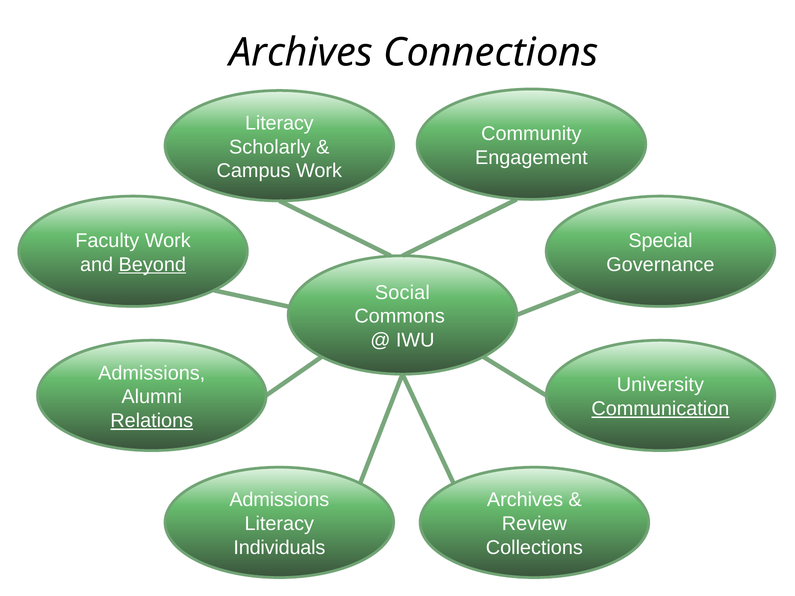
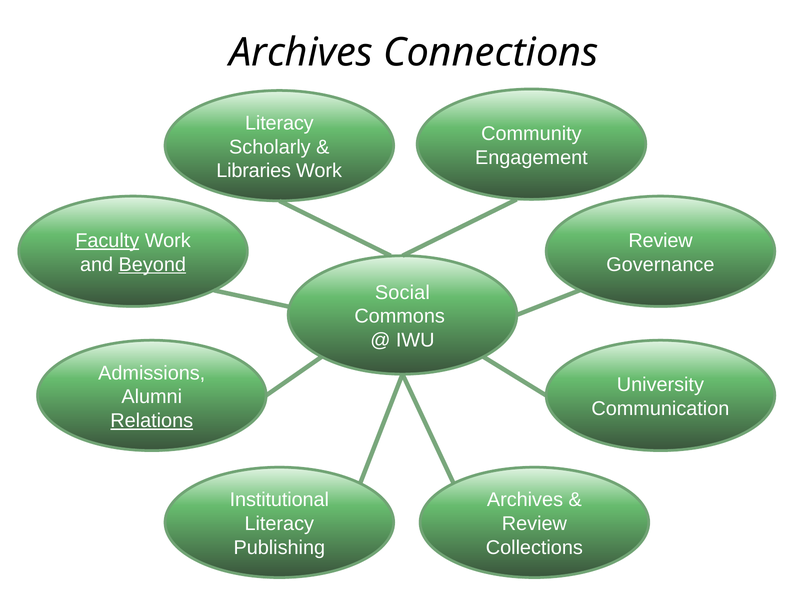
Campus: Campus -> Libraries (254, 171)
Faculty underline: none -> present (107, 241)
Special: Special -> Review (661, 241)
Communication underline: present -> none (660, 409)
Admissions: Admissions -> Institutional (279, 500)
Individuals: Individuals -> Publishing (279, 548)
